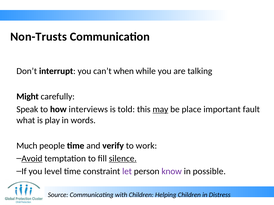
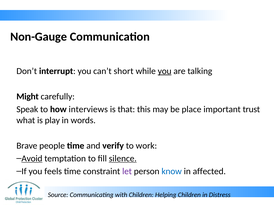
Non-Trusts: Non-Trusts -> Non-Gauge (39, 37)
when: when -> short (124, 71)
you underline: none -> present (165, 71)
told: told -> that (126, 110)
may underline: present -> none (160, 110)
fault: fault -> trust (251, 110)
Much: Much -> Brave (27, 146)
level: level -> feels (53, 172)
know colour: purple -> blue (172, 172)
possible: possible -> affected (209, 172)
